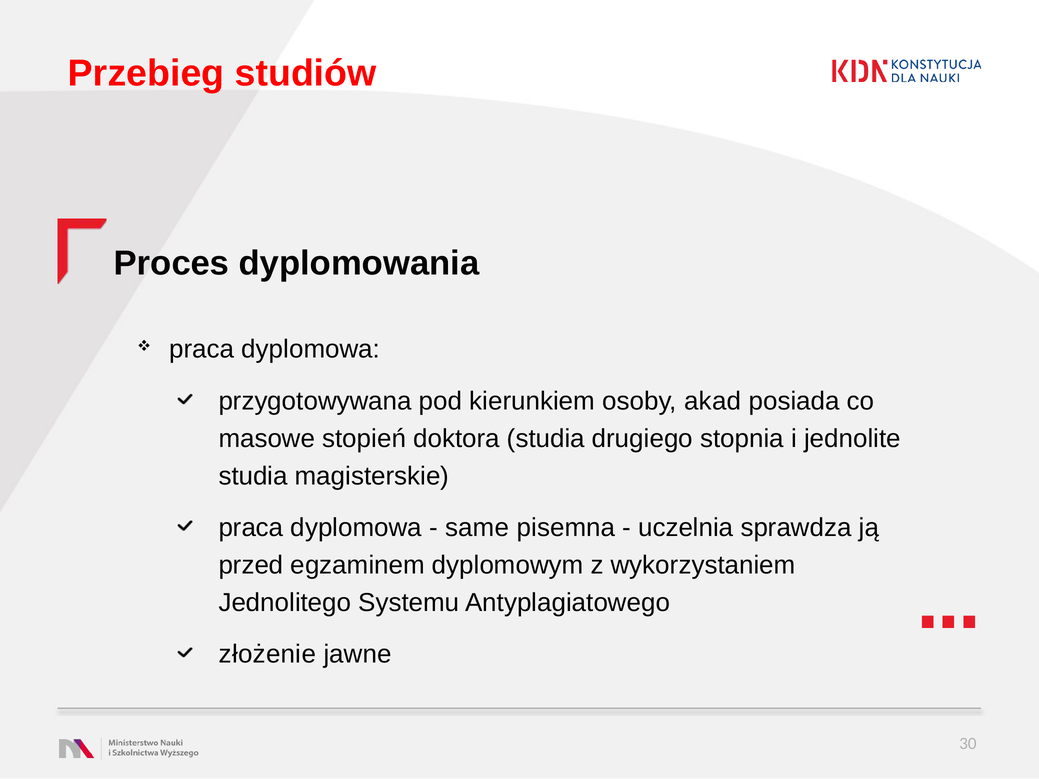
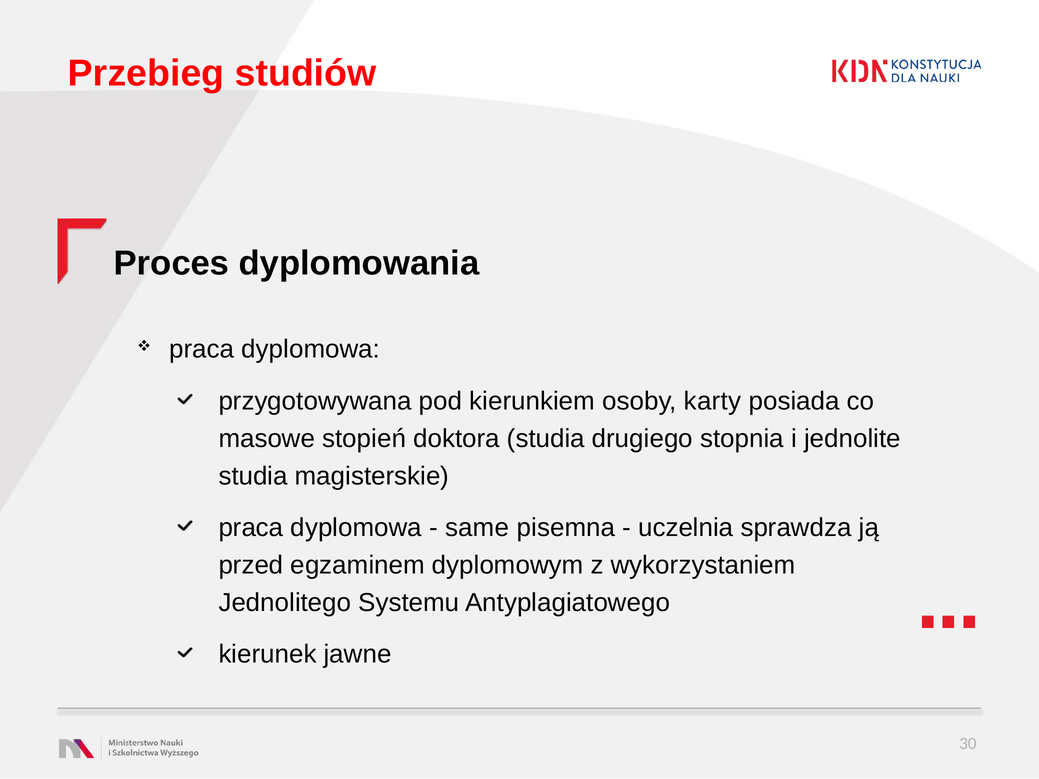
akad: akad -> karty (713, 401)
złożenie: złożenie -> kierunek (268, 655)
